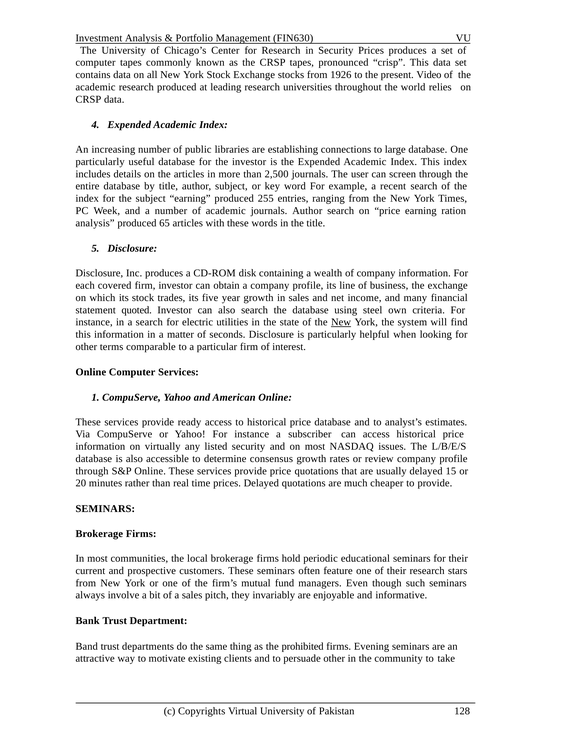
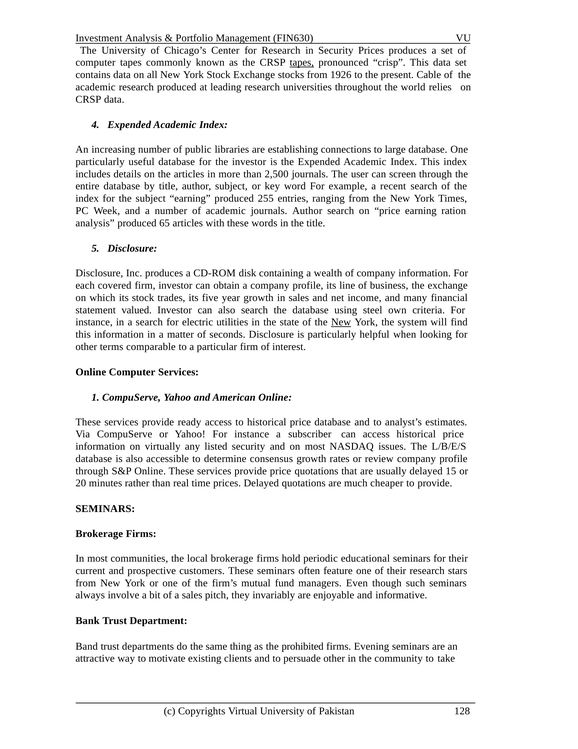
tapes underline: none -> present (302, 62)
Video: Video -> Cable (429, 75)
quoted: quoted -> valued (137, 310)
